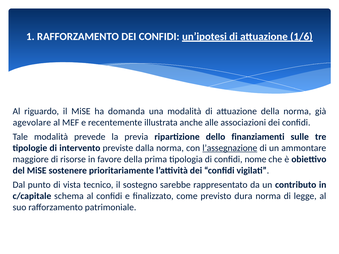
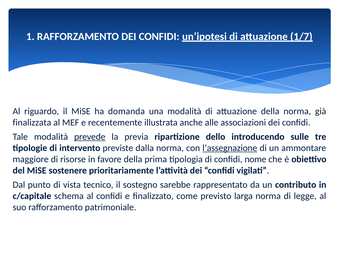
1/6: 1/6 -> 1/7 (301, 37)
agevolare: agevolare -> finalizzata (32, 123)
prevede underline: none -> present (90, 137)
finanziamenti: finanziamenti -> introducendo (258, 137)
dura: dura -> larga (243, 196)
